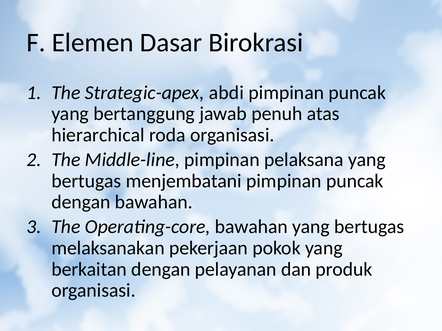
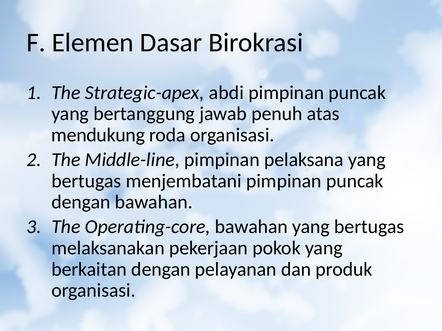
hierarchical: hierarchical -> mendukung (98, 135)
